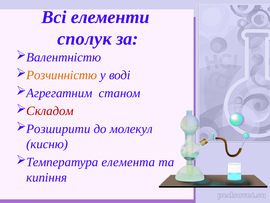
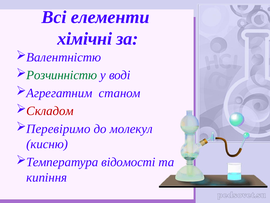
сполук: сполук -> хімічні (85, 39)
Розчинністю colour: orange -> green (62, 75)
Розширити: Розширити -> Перевіримо (58, 129)
елемента: елемента -> відомості (128, 162)
